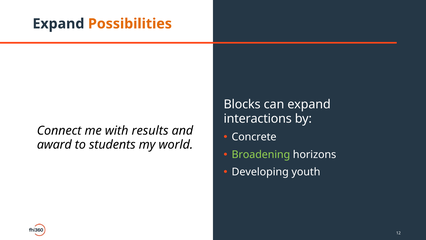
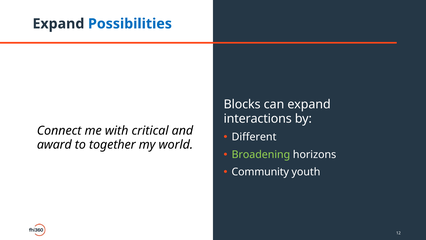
Possibilities colour: orange -> blue (130, 24)
results: results -> critical (150, 130)
Concrete: Concrete -> Different (254, 137)
students: students -> together (112, 145)
Developing: Developing -> Community (260, 172)
